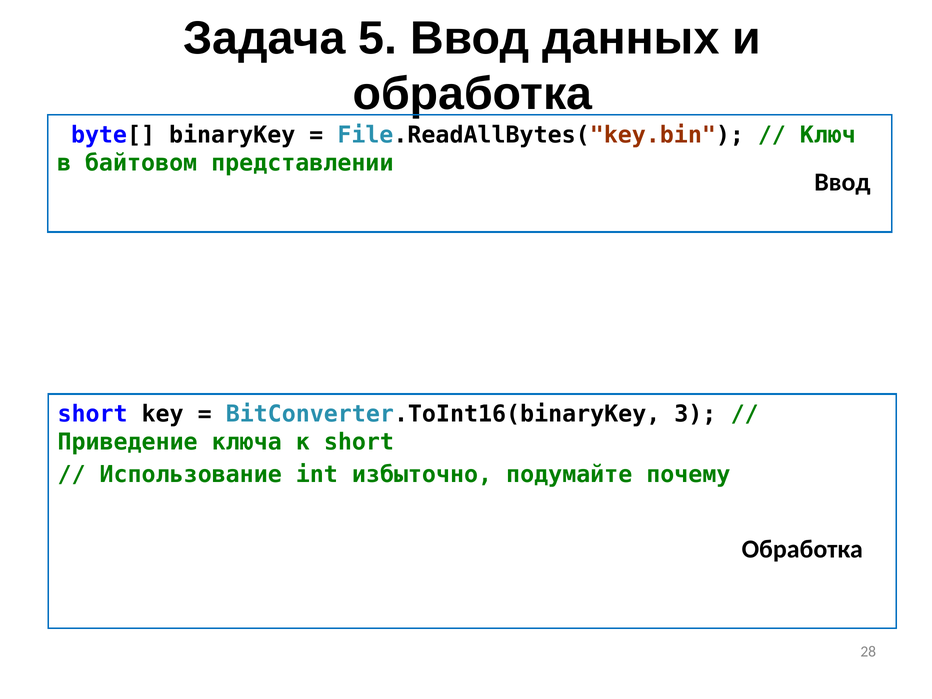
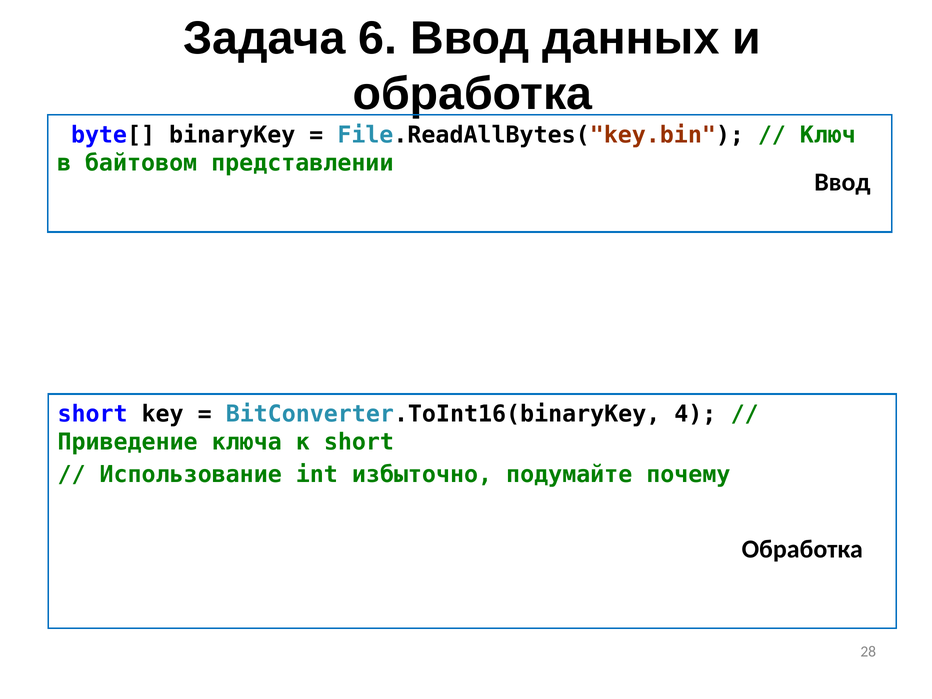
5: 5 -> 6 (378, 38)
3: 3 -> 4 (695, 414)
